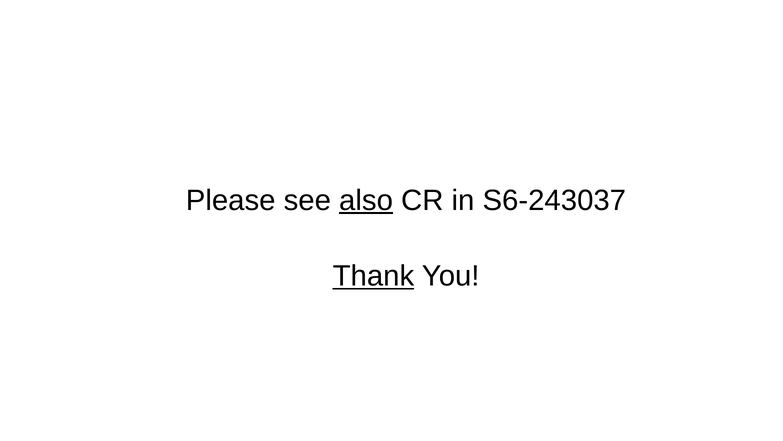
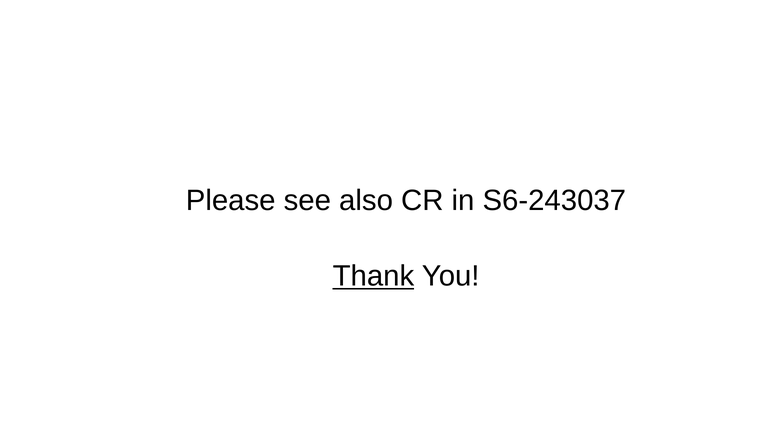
also underline: present -> none (366, 200)
